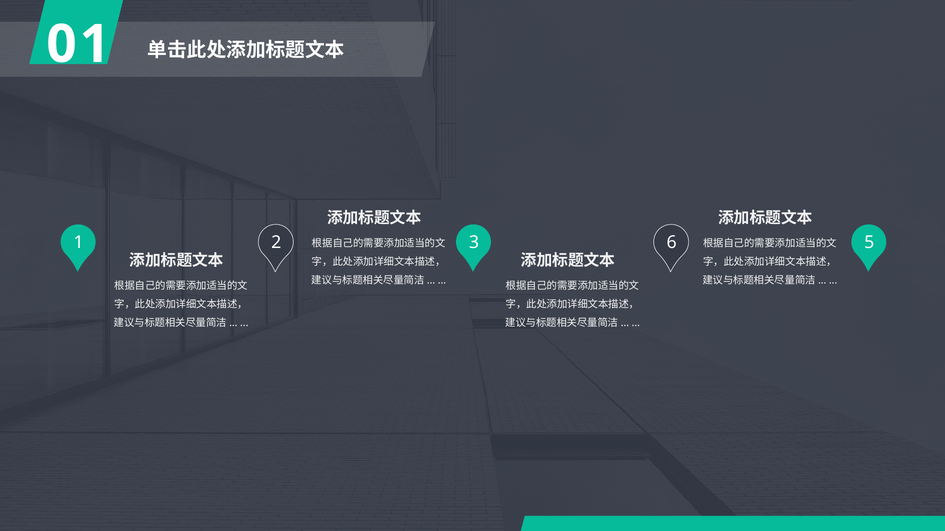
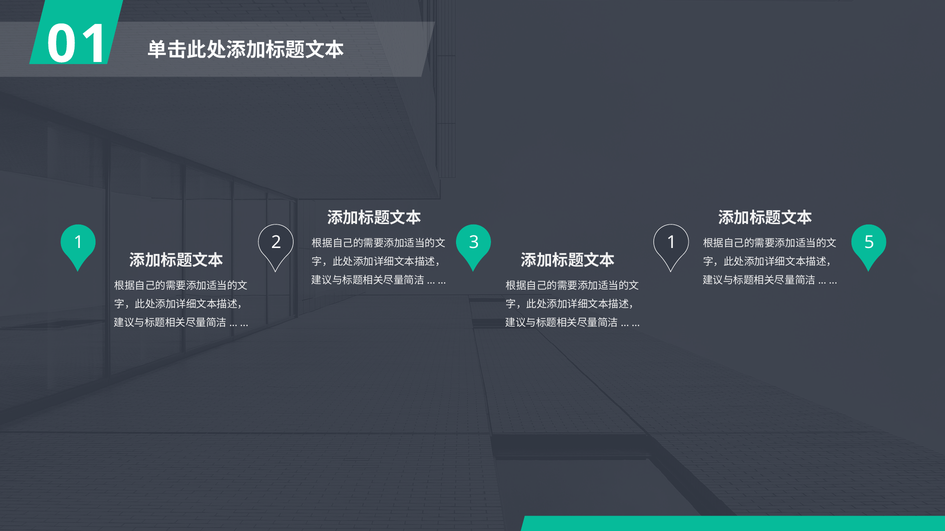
3 6: 6 -> 1 (672, 243)
